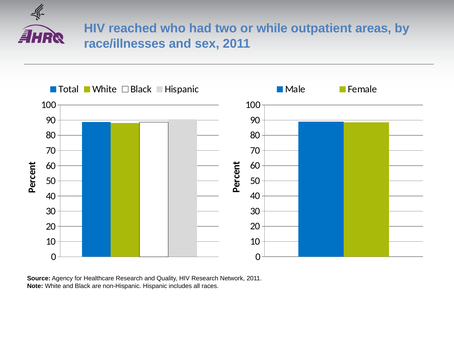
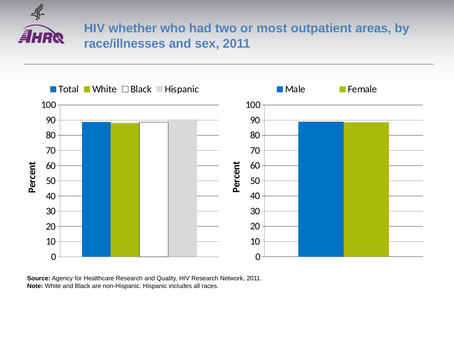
reached: reached -> whether (133, 28)
while: while -> most (272, 28)
